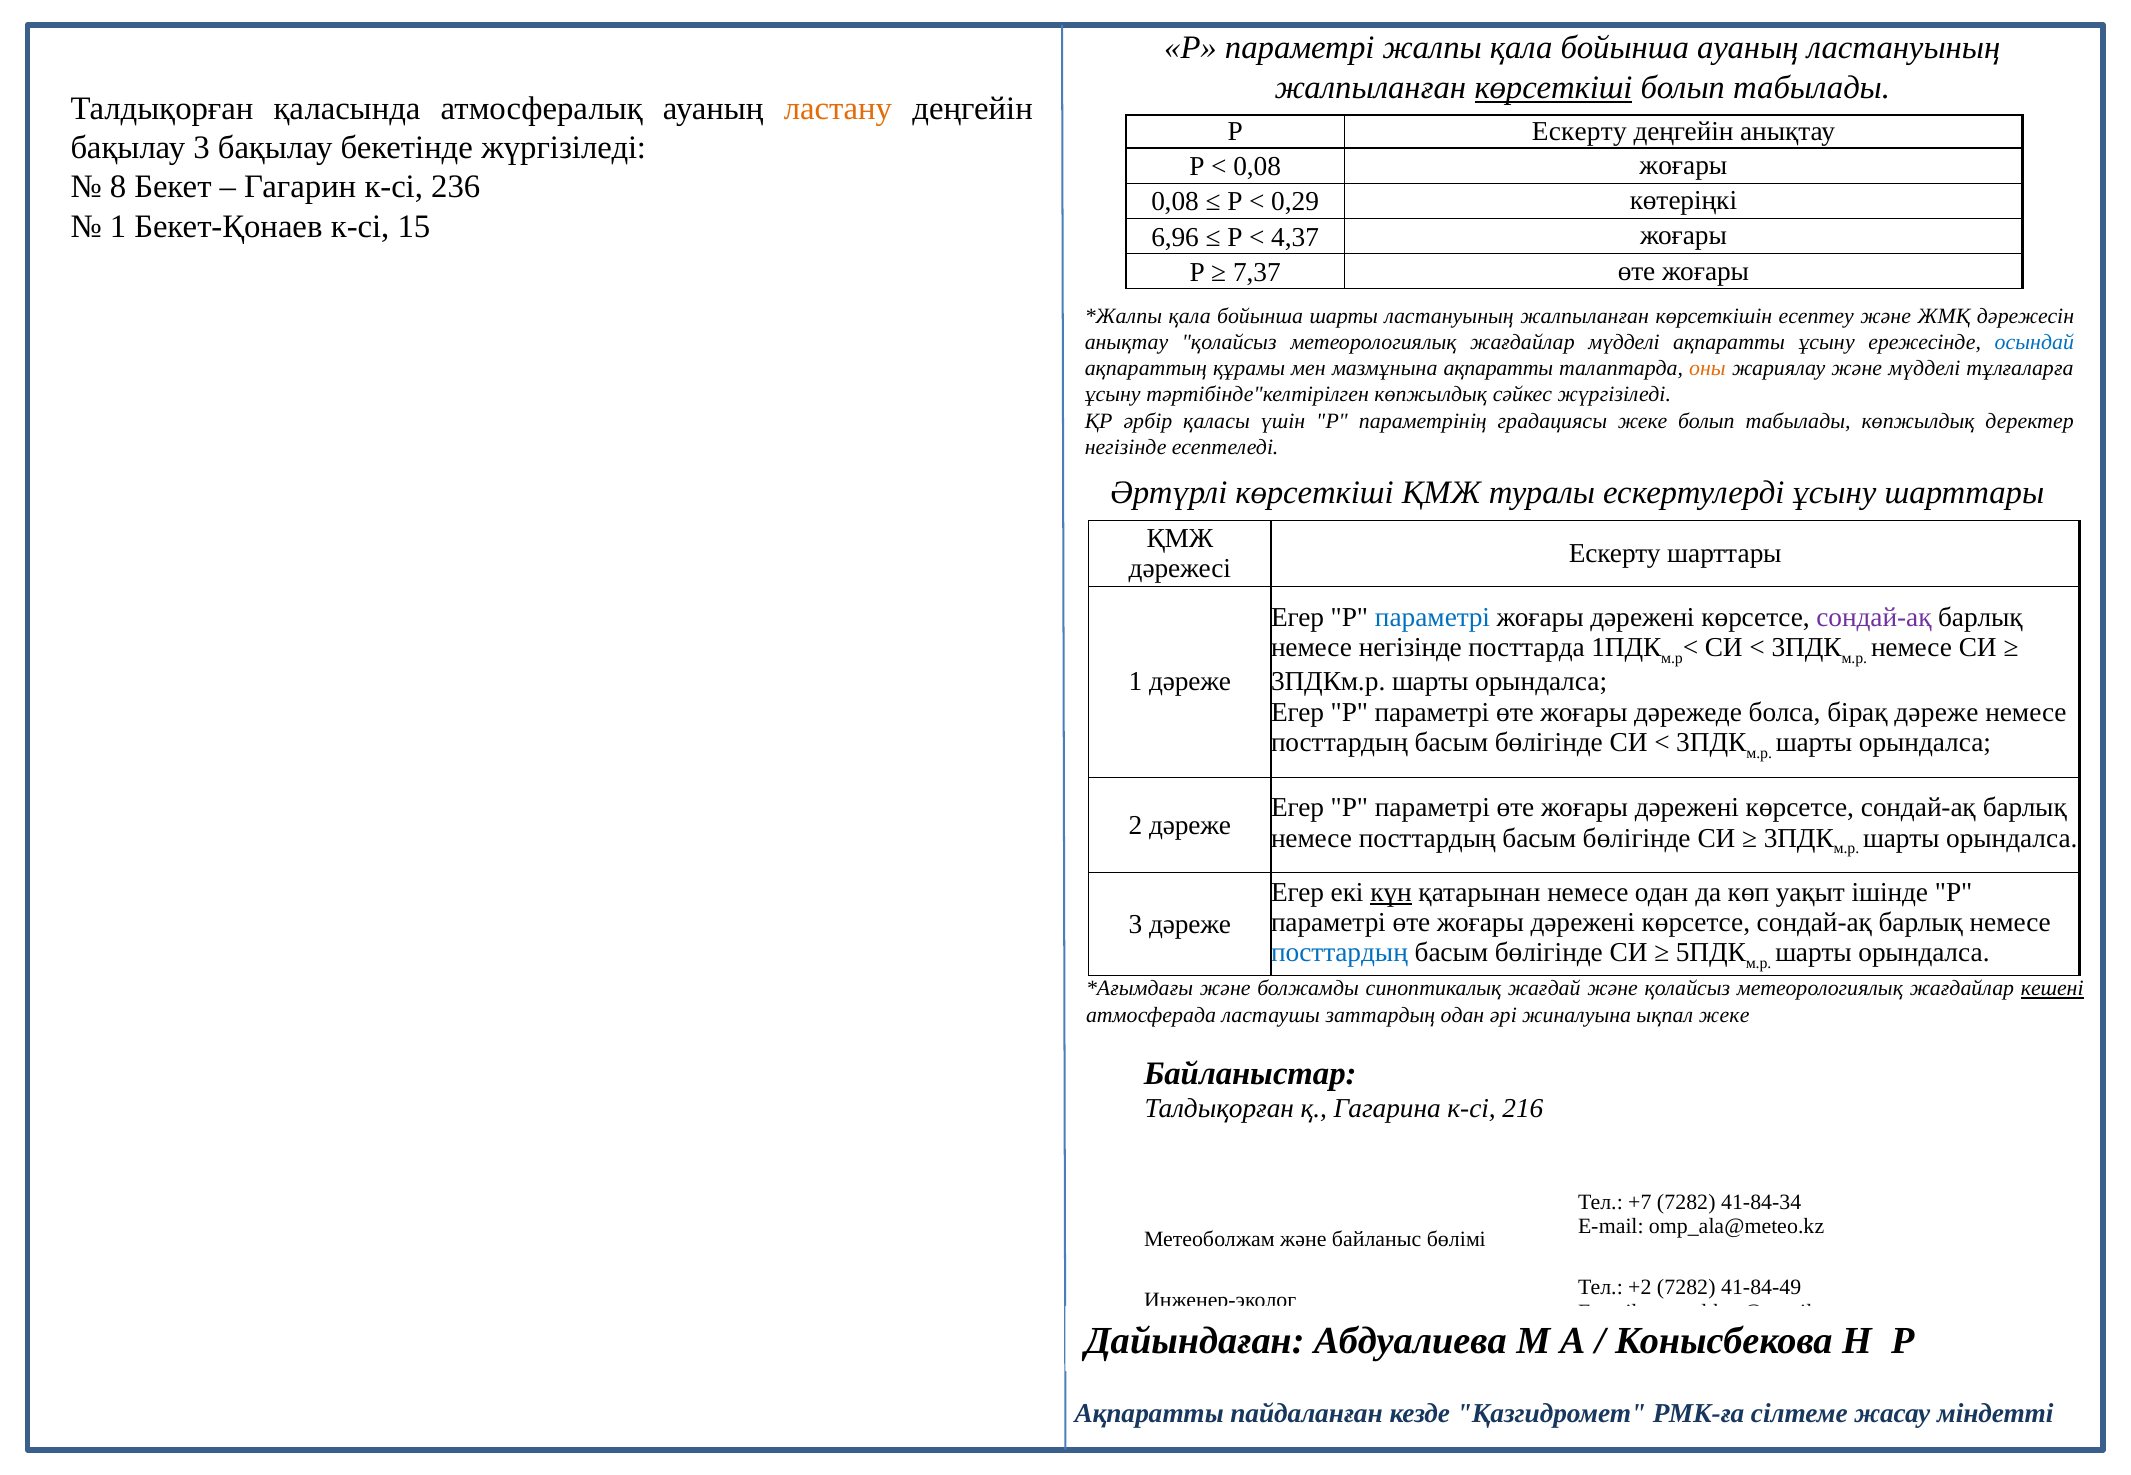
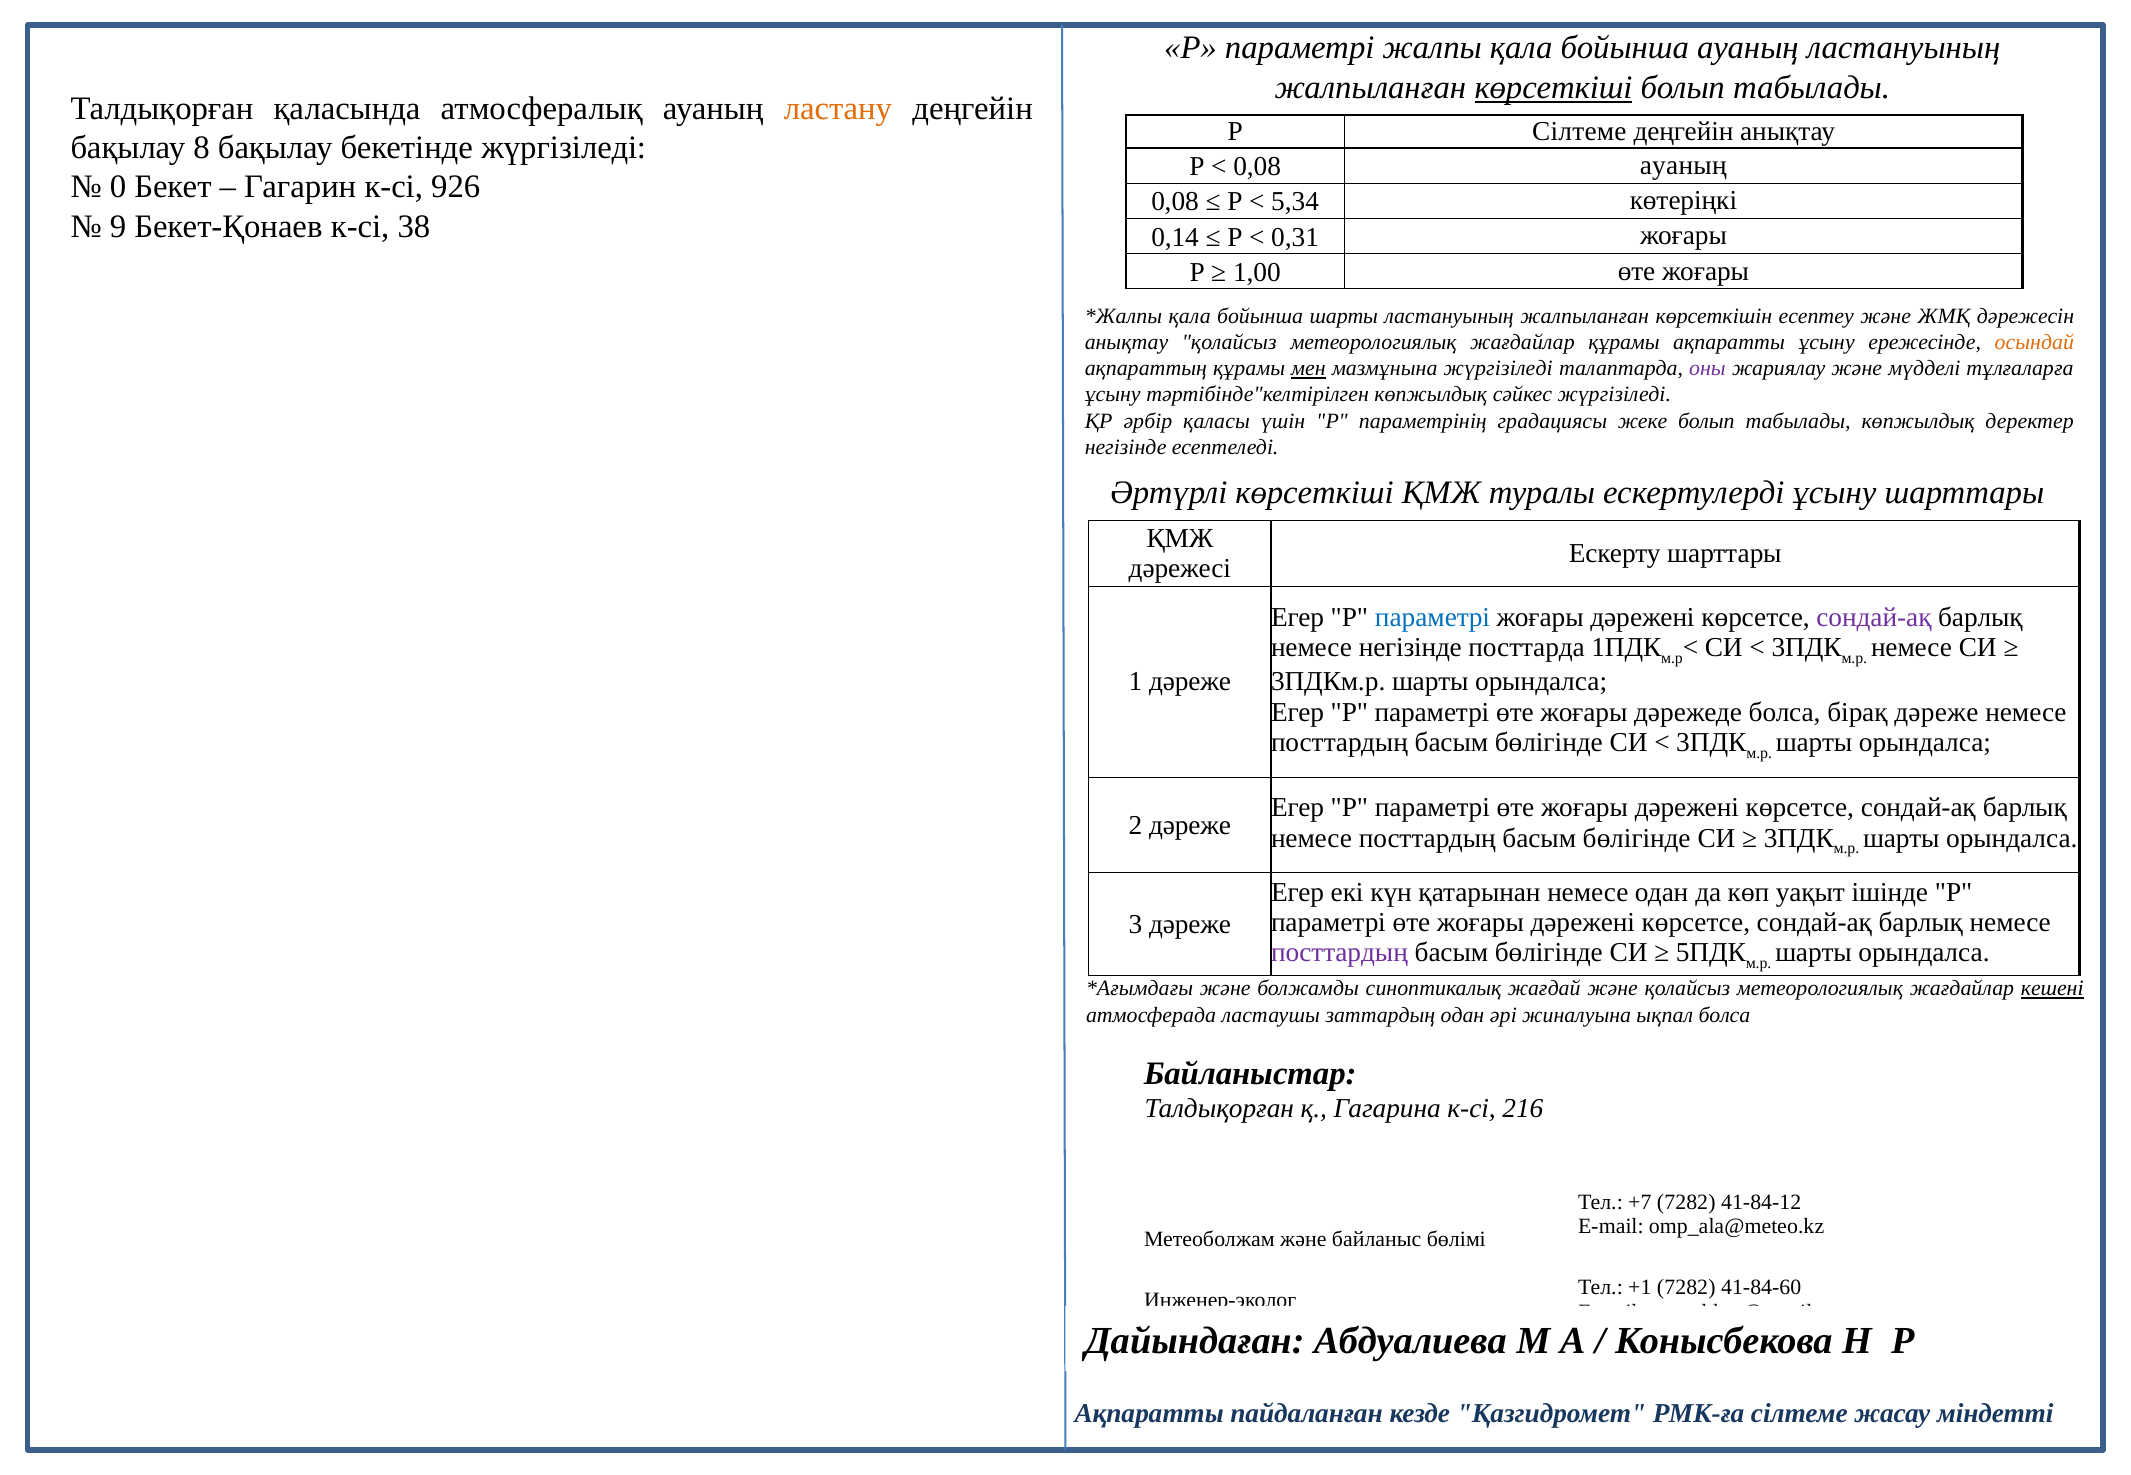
Р Ескерту: Ескерту -> Сілтеме (1579, 132)
бақылау 3: 3 -> 8 (202, 148)
0,08 жоғары: жоғары -> ауаның (1683, 166)
8: 8 -> 0 (118, 187)
236: 236 -> 926 (456, 187)
0,29: 0,29 -> 5,34 (1295, 202)
1: 1 -> 9 (118, 226)
15: 15 -> 38 (414, 226)
6,96: 6,96 -> 0,14 (1175, 237)
4,37: 4,37 -> 0,31 (1295, 237)
7,37: 7,37 -> 1,00 (1257, 272)
жағдайлар мүдделі: мүдделі -> құрамы (1624, 342)
осындай colour: blue -> orange (2034, 342)
мен underline: none -> present (1308, 369)
мазмұнына ақпаратты: ақпаратты -> жүргізіледі (1498, 369)
оны colour: orange -> purple (1707, 369)
күн underline: present -> none (1391, 892)
посттардың colour: blue -> purple (1339, 953)
ықпал жеке: жеке -> болса (1724, 1015)
41-84-34: 41-84-34 -> 41-84-12 (1761, 1203)
+2: +2 -> +1 (1640, 1288)
41-84-49: 41-84-49 -> 41-84-60 (1761, 1288)
